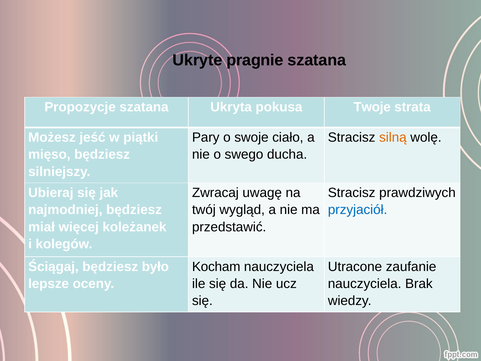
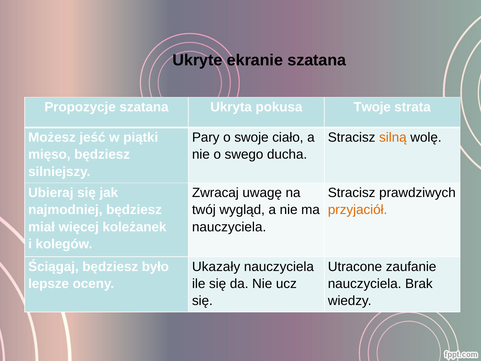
pragnie: pragnie -> ekranie (255, 60)
przyjaciół colour: blue -> orange (358, 210)
przedstawić: przedstawić -> nauczyciela (229, 227)
Kocham: Kocham -> Ukazały (216, 266)
